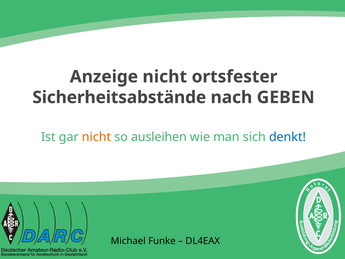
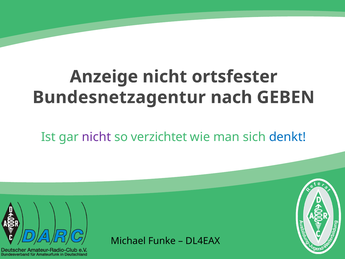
Sicherheitsabstände: Sicherheitsabstände -> Bundesnetzagentur (119, 97)
nicht colour: orange -> purple (97, 137)
ausleihen: ausleihen -> verzichtet (159, 137)
